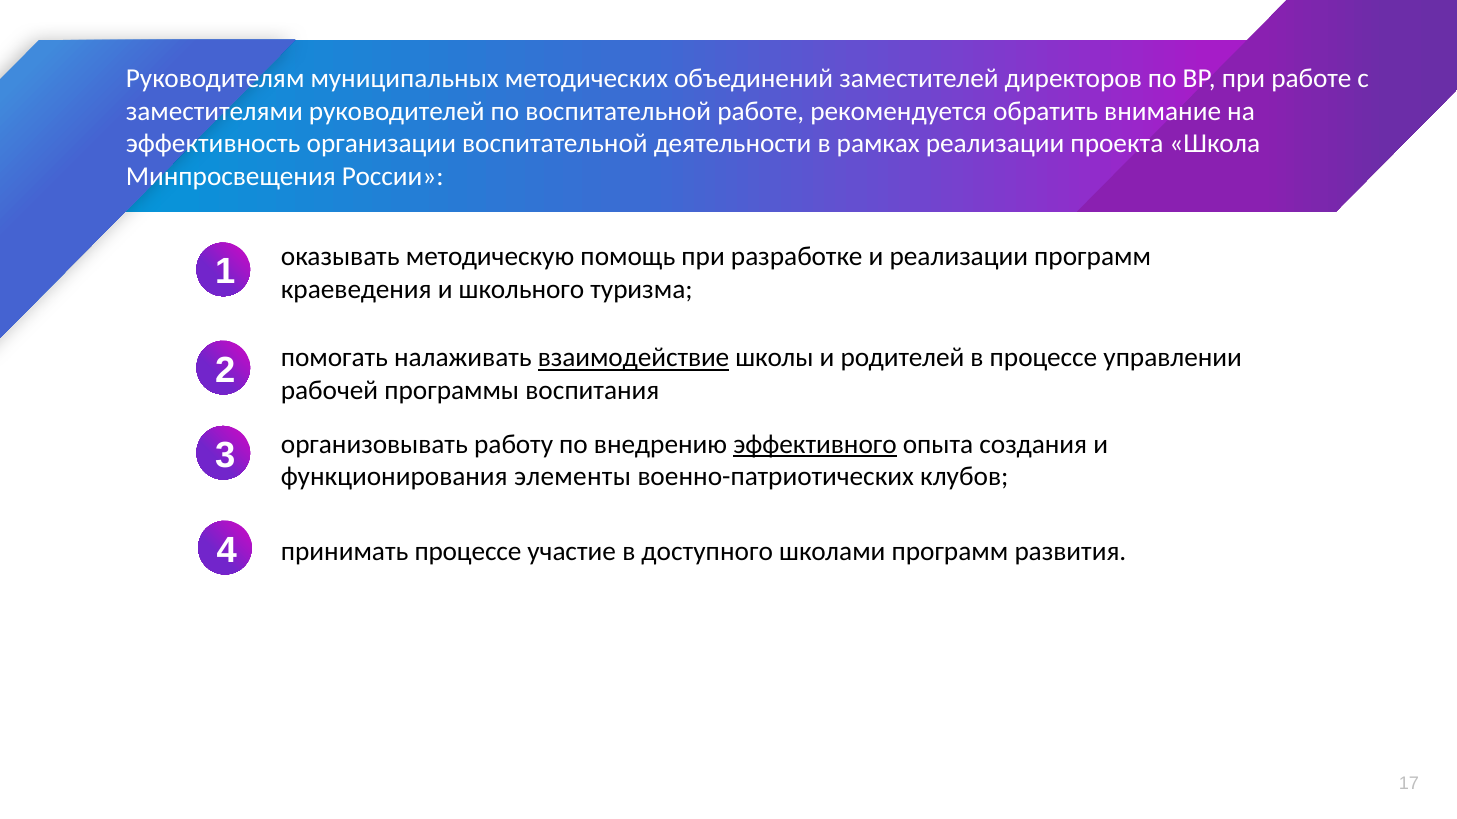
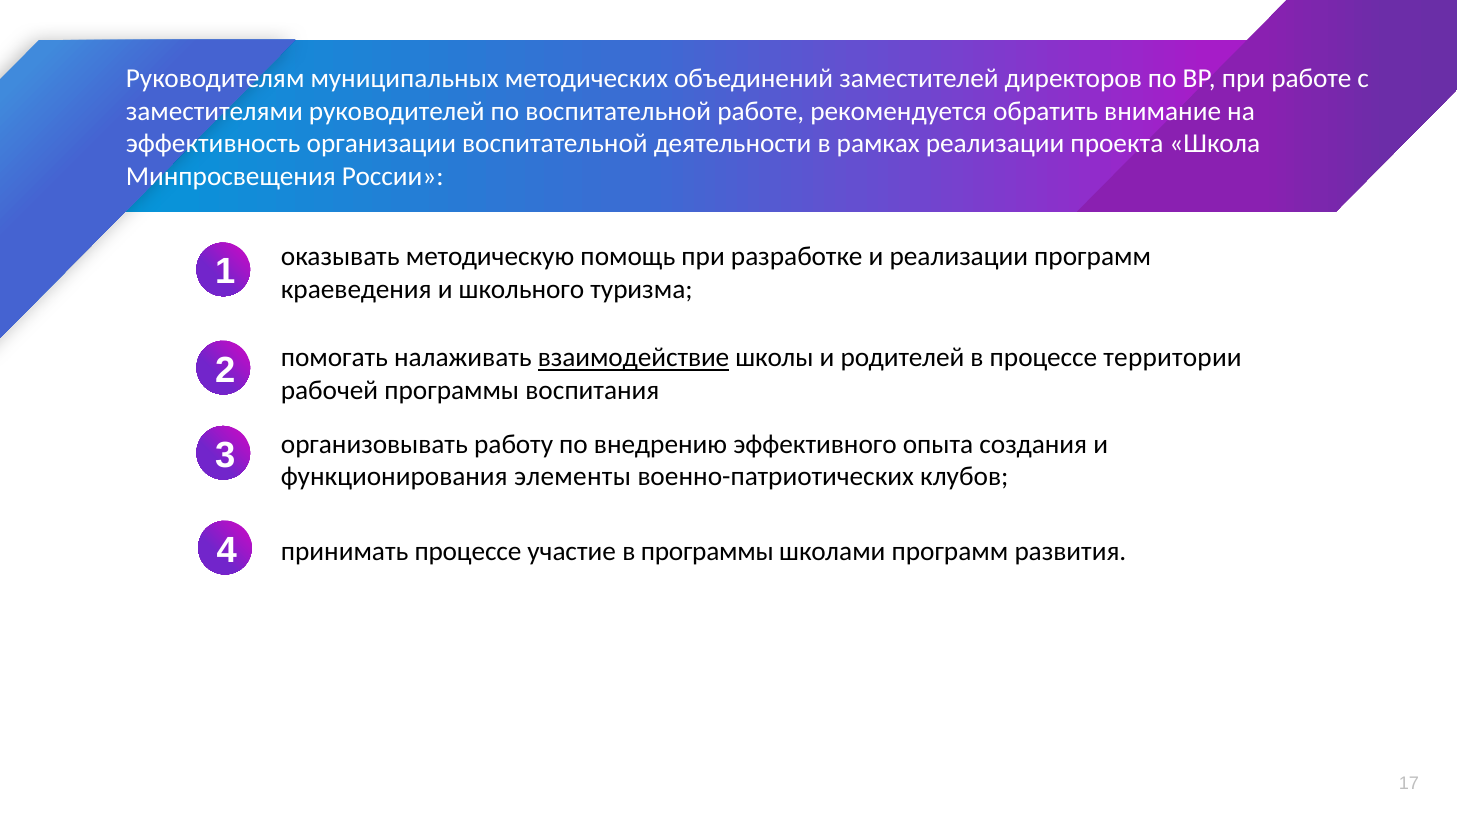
управлении: управлении -> территории (1173, 358)
эффективного underline: present -> none (815, 444)
в доступного: доступного -> программы (707, 552)
